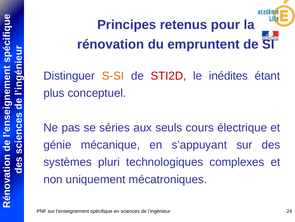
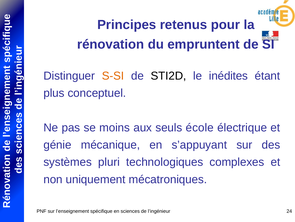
STI2D colour: red -> black (168, 76)
séries: séries -> moins (115, 127)
cours: cours -> école (200, 127)
